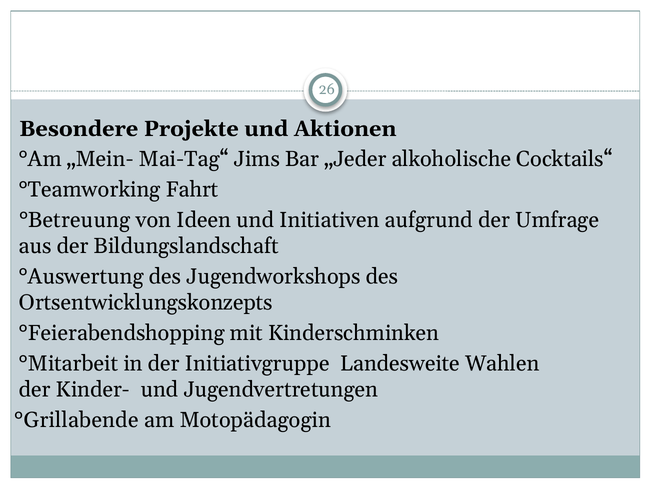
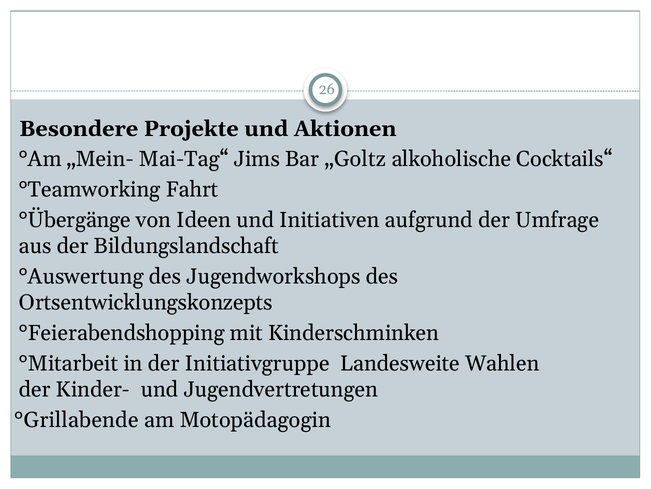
„Jeder: „Jeder -> „Goltz (355, 159)
°Betreuung: °Betreuung -> °Übergänge (75, 220)
